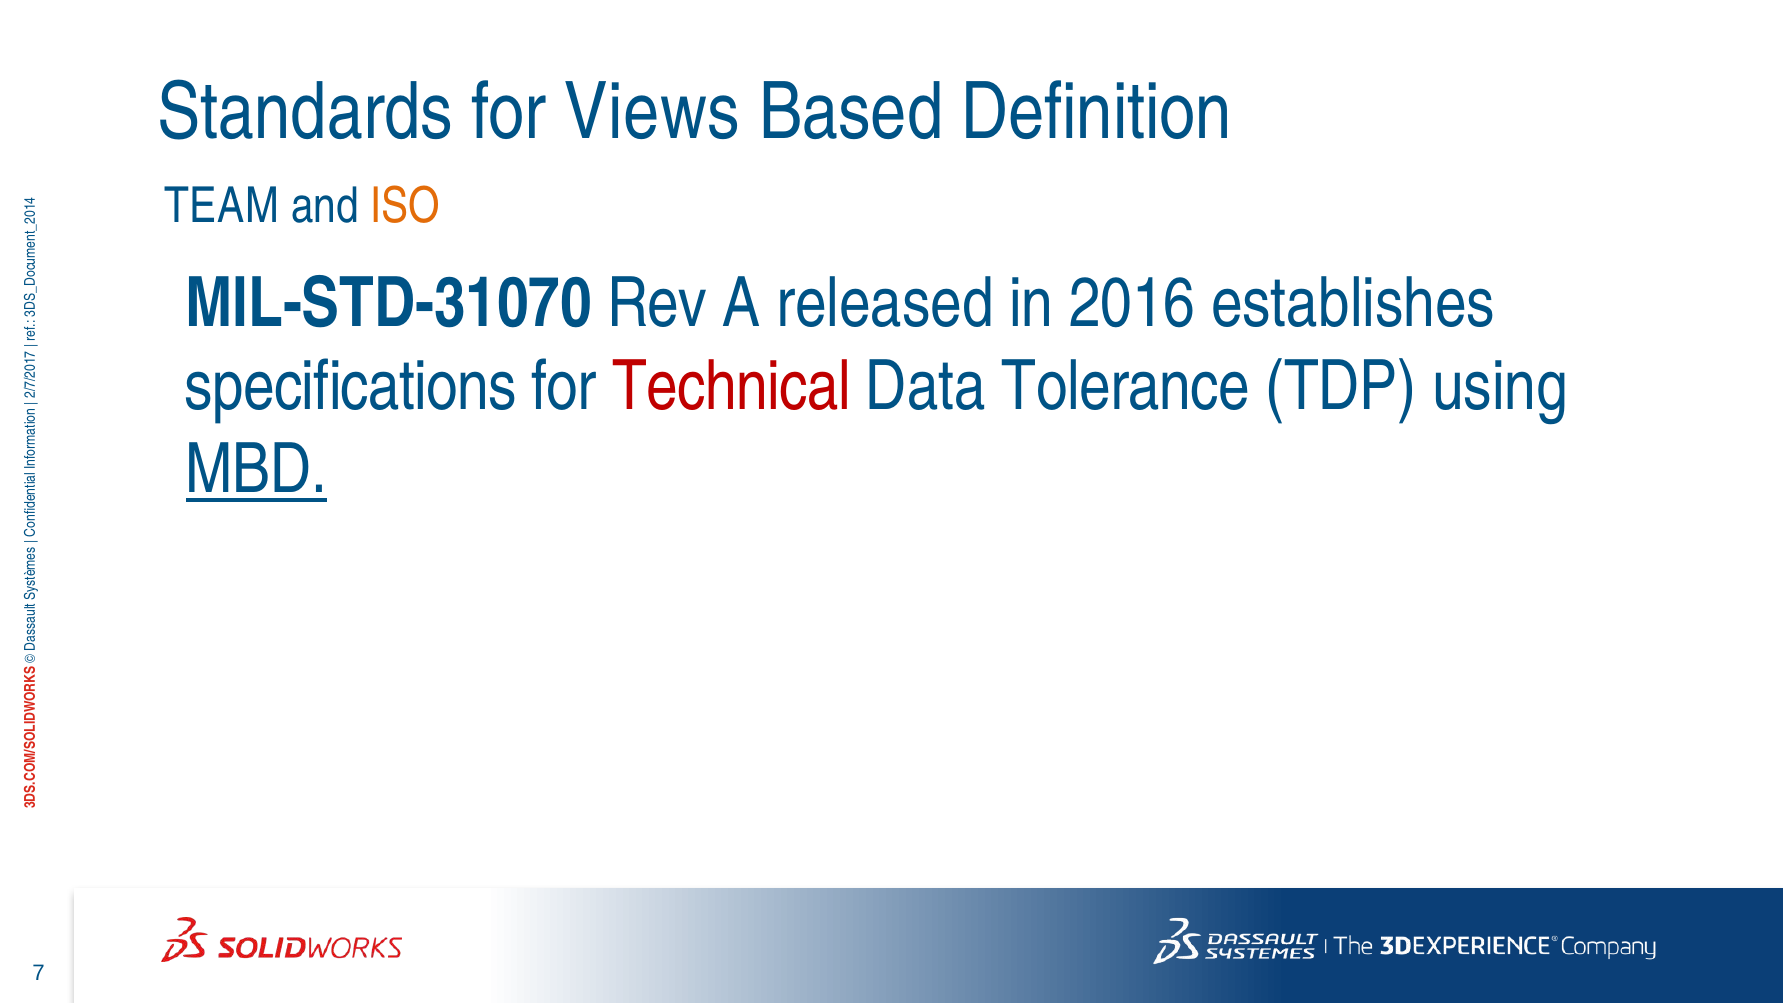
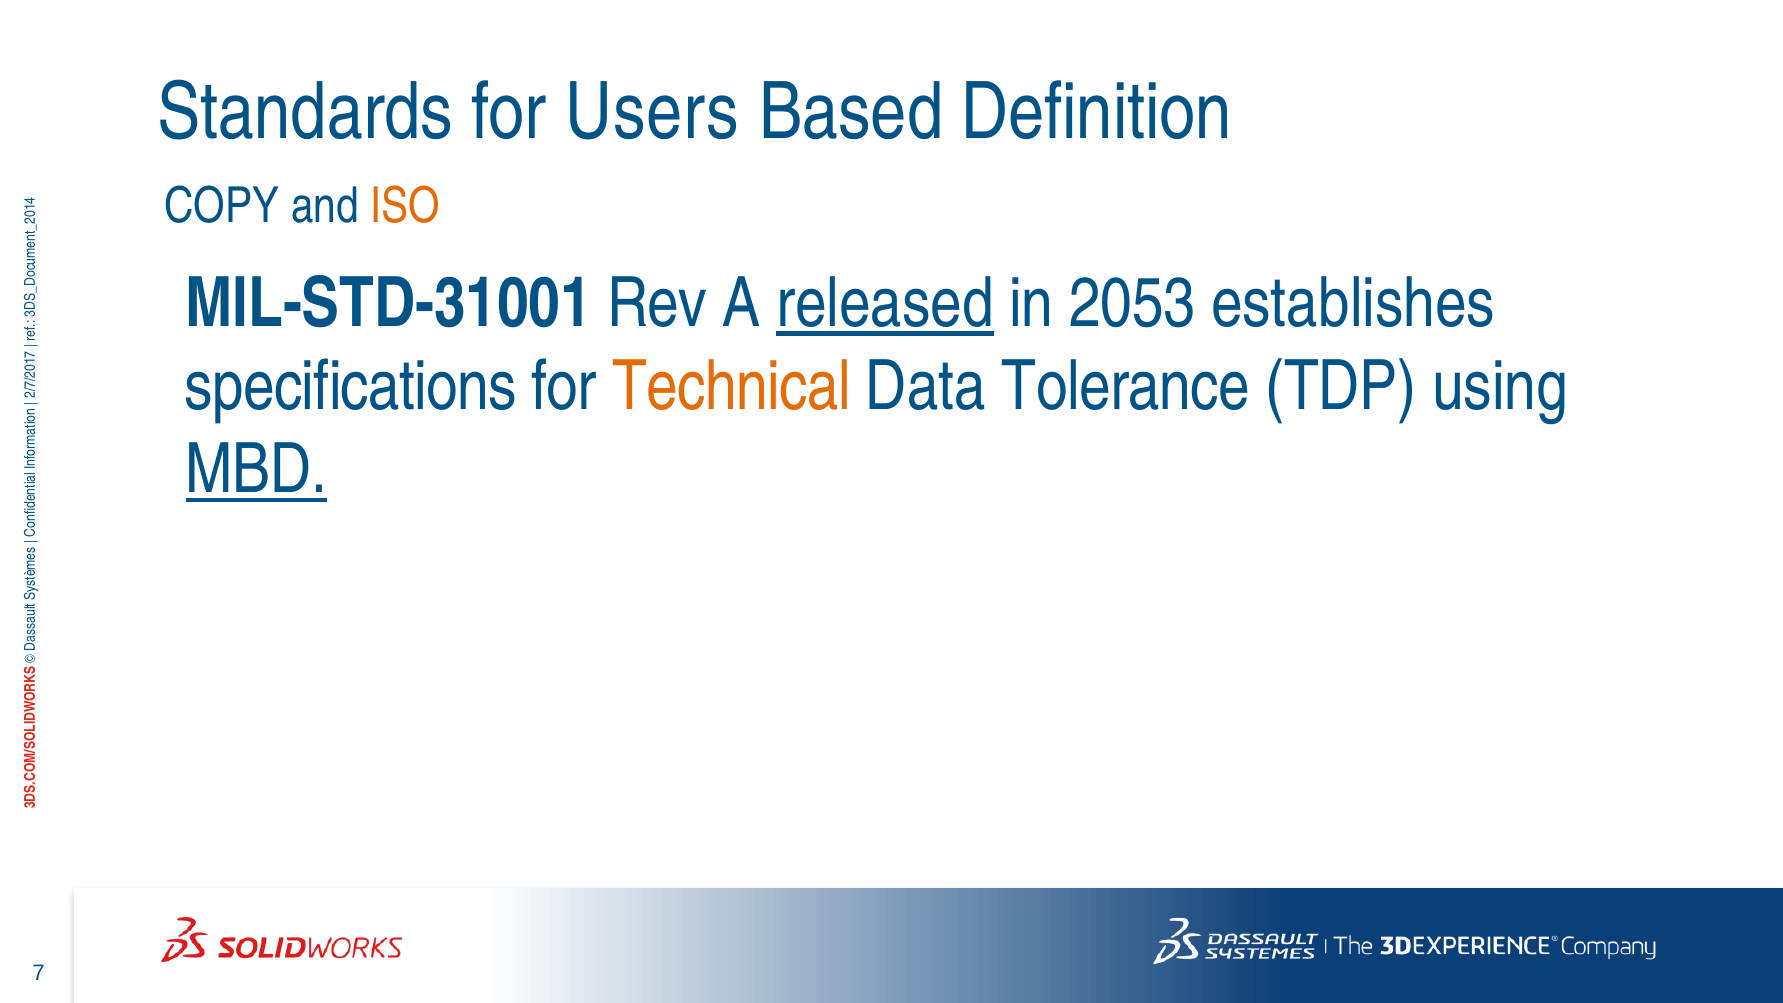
Views: Views -> Users (652, 112)
TEAM: TEAM -> COPY (222, 206)
MIL-STD-31070: MIL-STD-31070 -> MIL-STD-31001 (389, 304)
released underline: none -> present (885, 304)
2016: 2016 -> 2053 (1132, 304)
Technical colour: red -> orange (732, 387)
